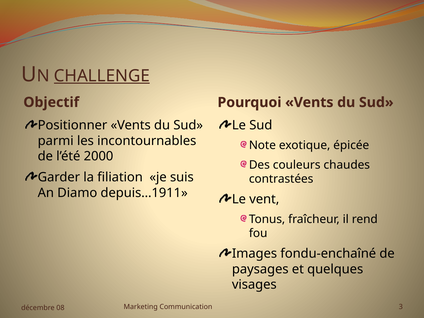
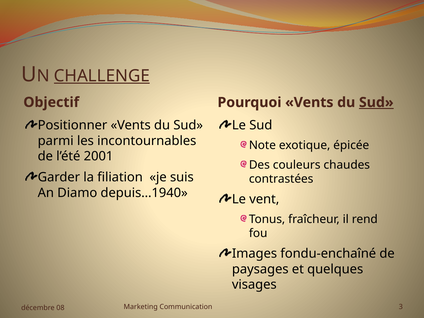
Sud underline: none -> present (376, 102)
2000: 2000 -> 2001 (99, 156)
depuis…1911: depuis…1911 -> depuis…1940 (144, 193)
